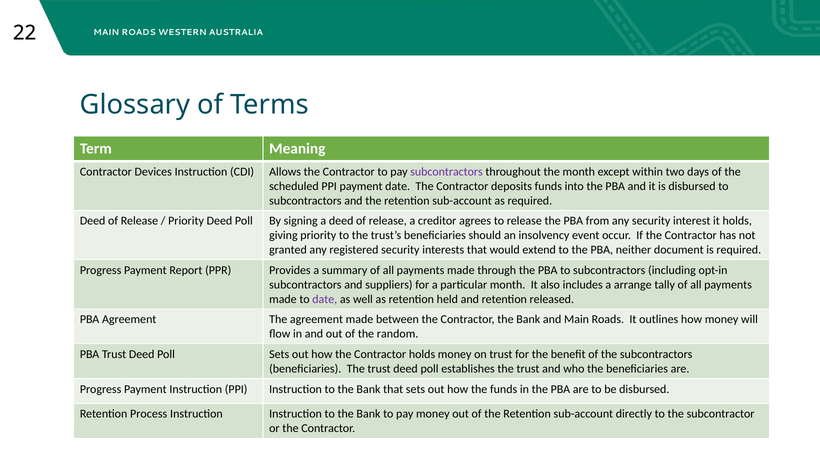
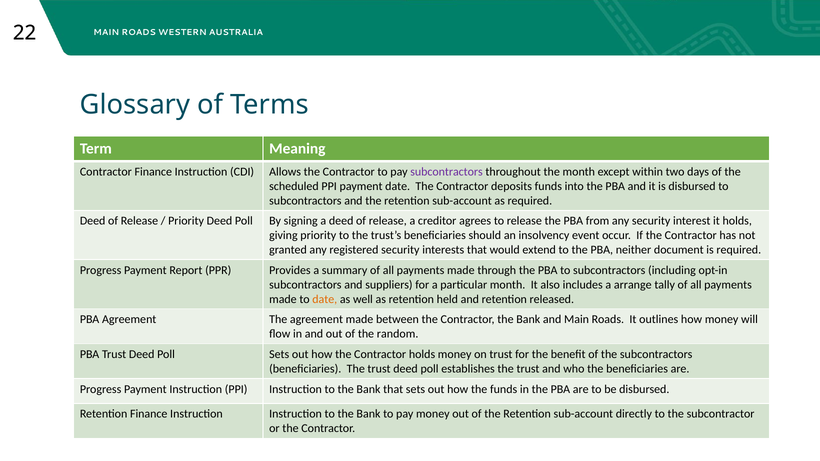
Contractor Devices: Devices -> Finance (153, 172)
date colour: purple -> orange (325, 299)
Retention Process: Process -> Finance (149, 414)
